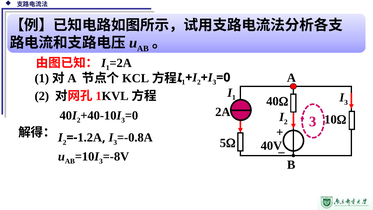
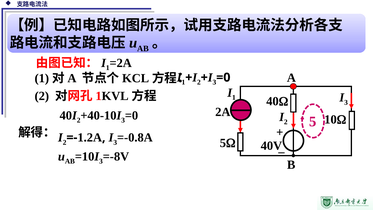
2 3: 3 -> 5 (313, 121)
